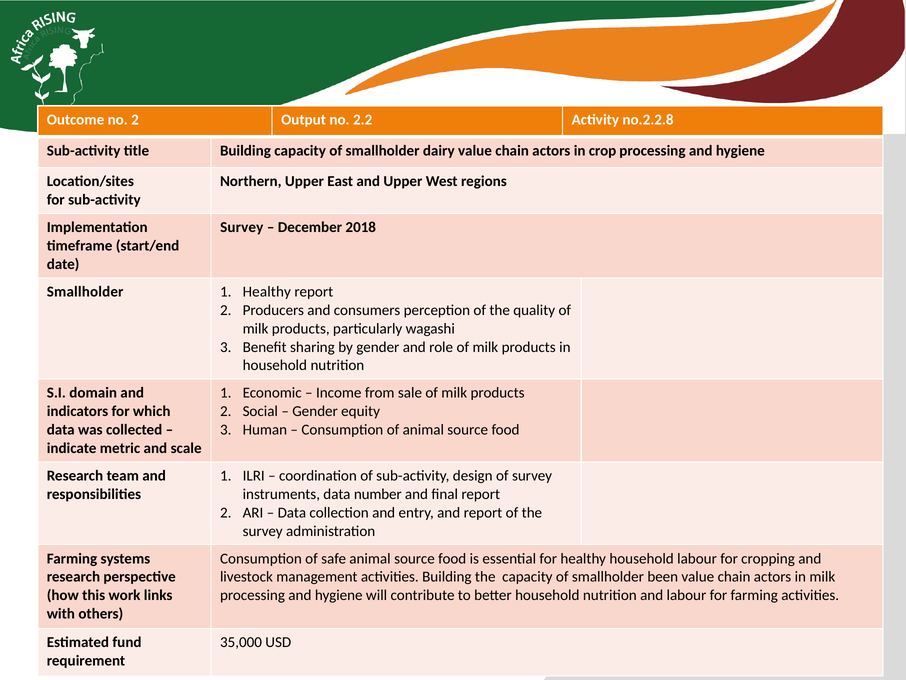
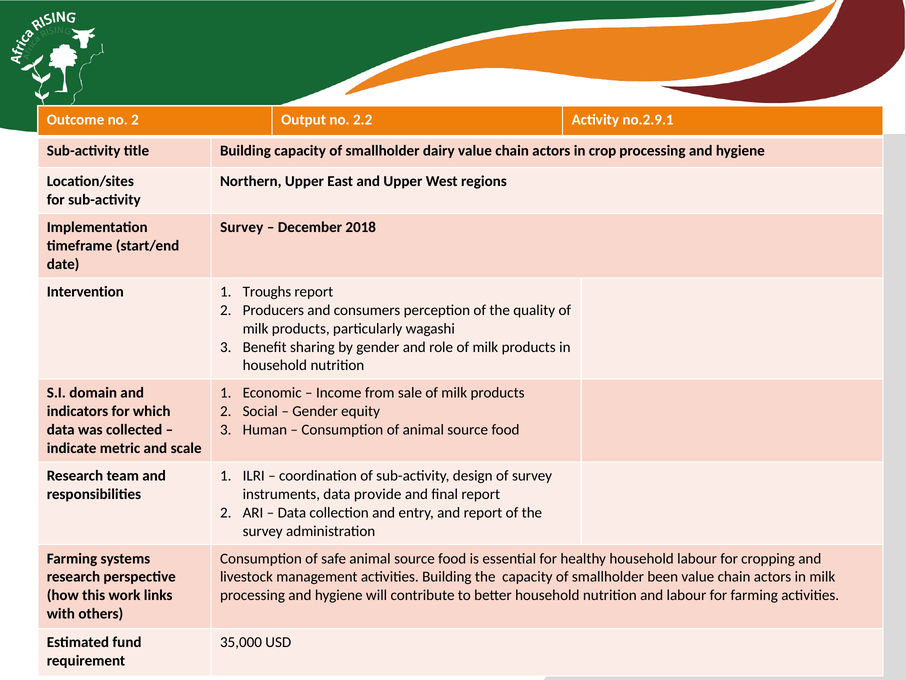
no.2.2.8: no.2.2.8 -> no.2.9.1 (648, 120)
Smallholder: Smallholder -> Intervention (85, 292)
Healthy: Healthy -> Troughs (267, 292)
number: number -> provide (378, 494)
